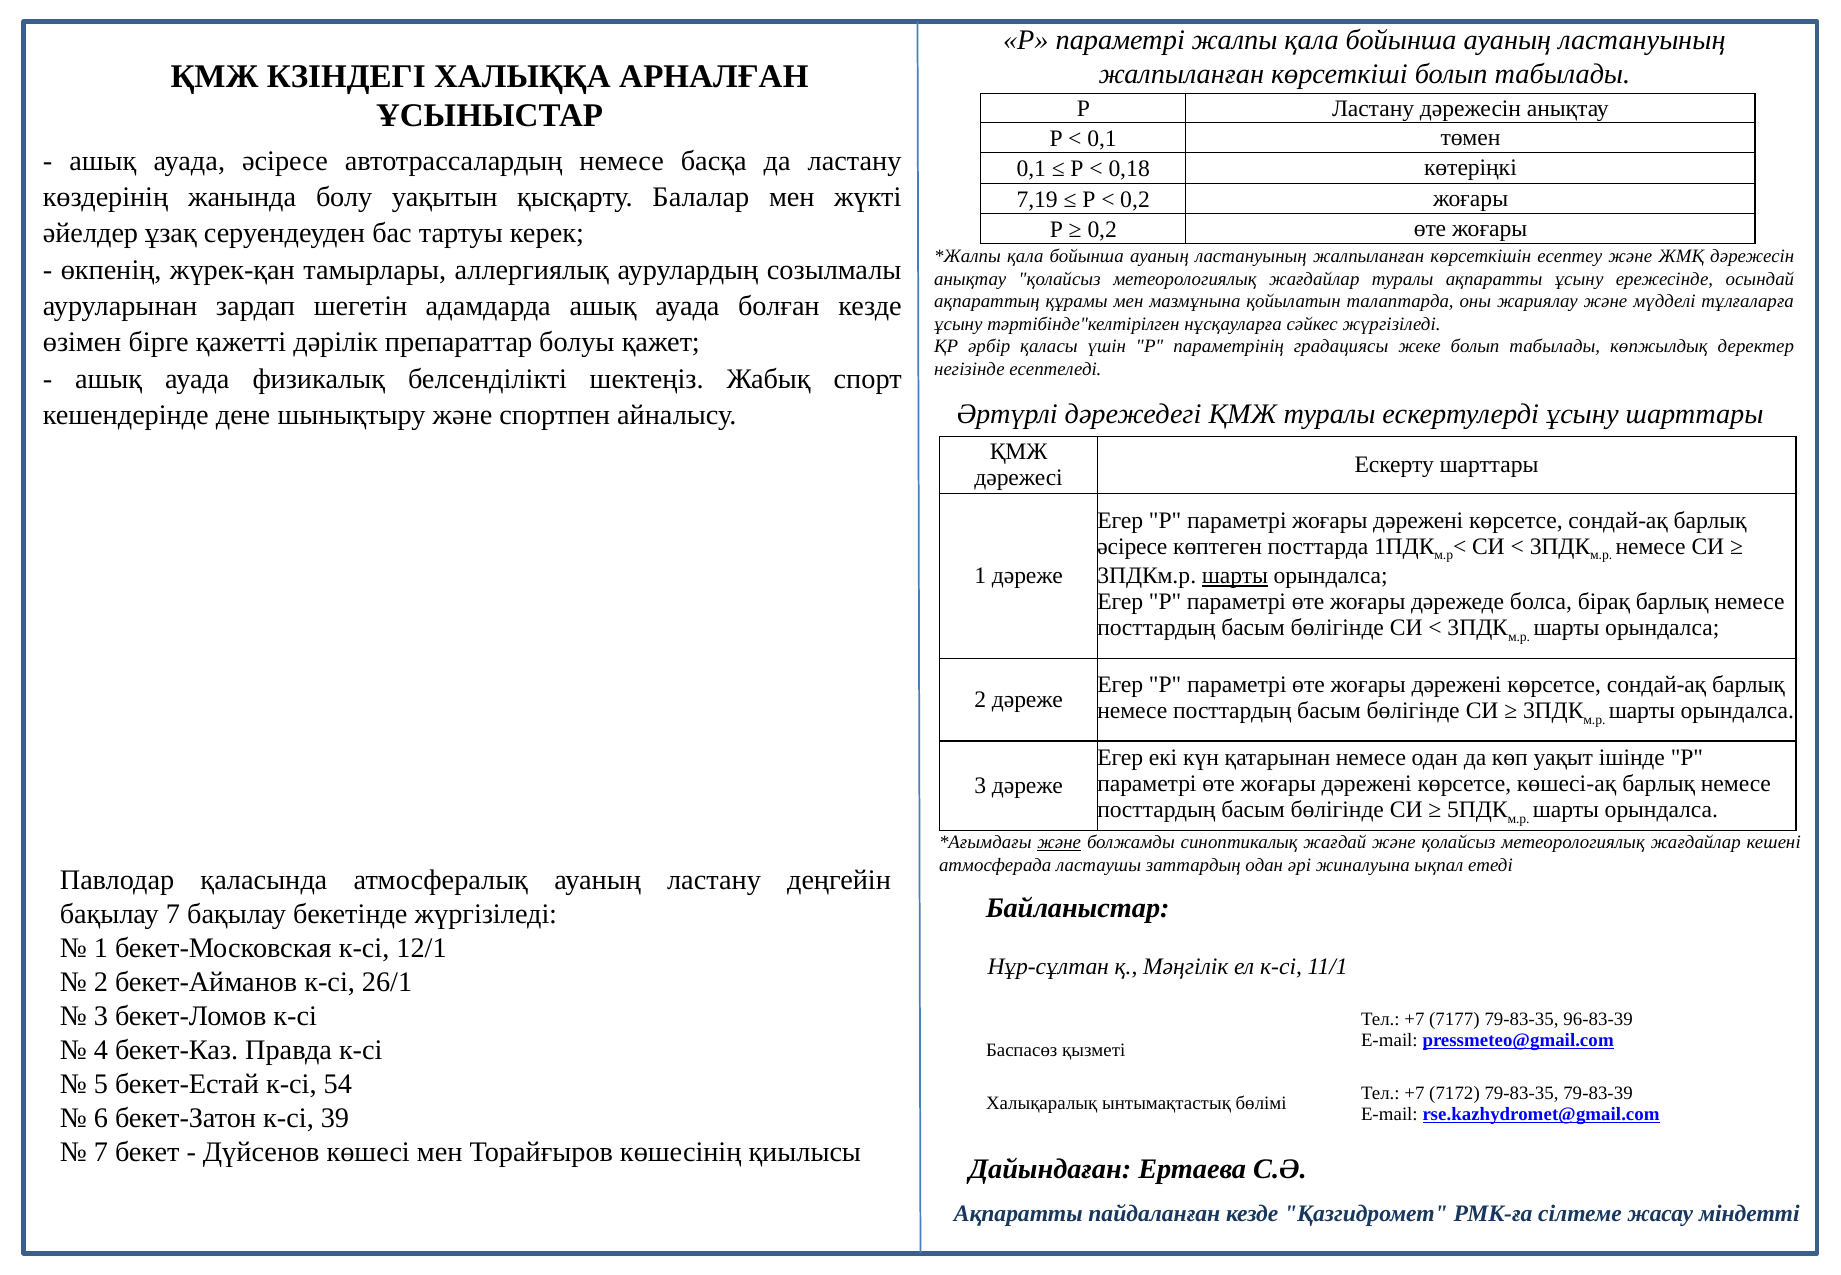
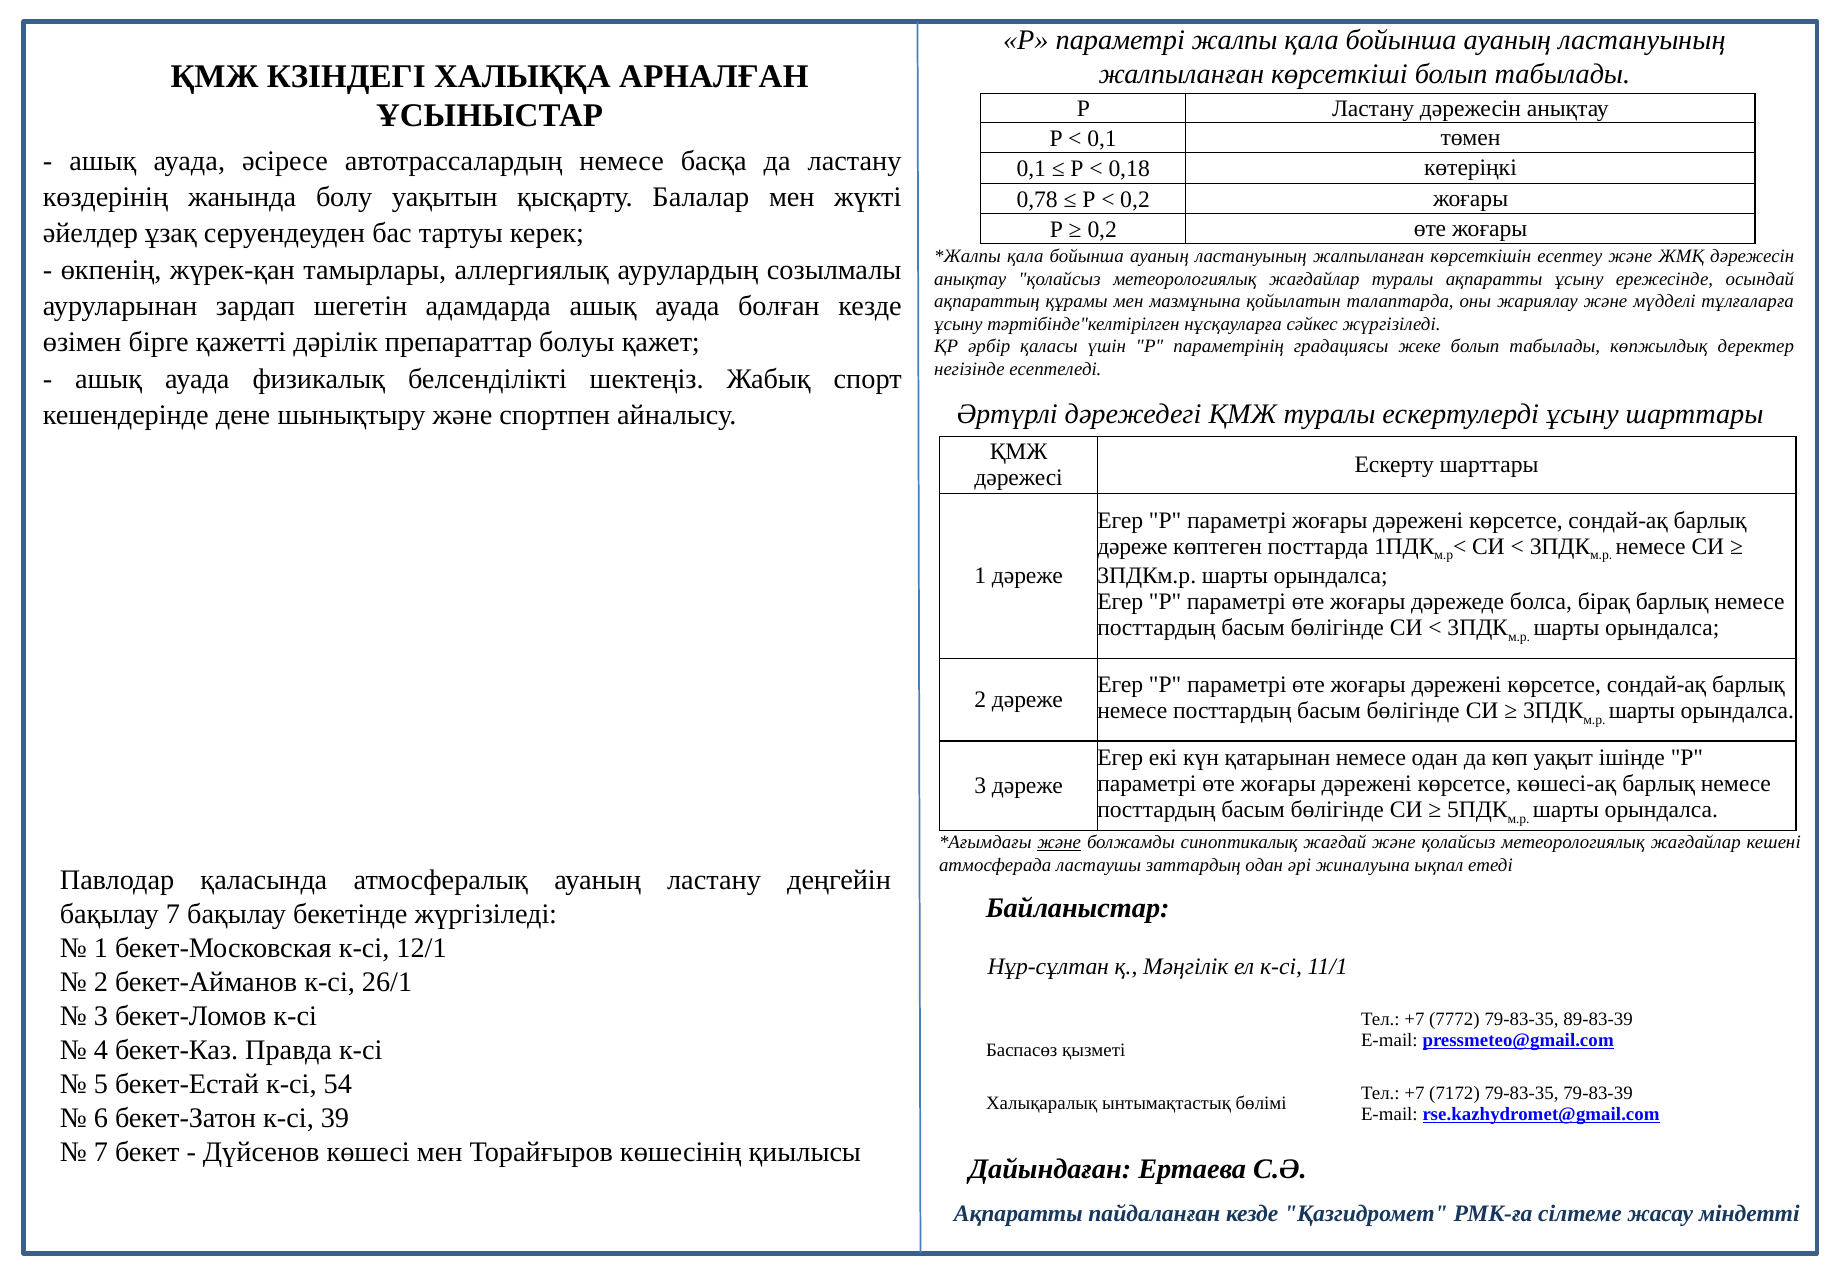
7,19: 7,19 -> 0,78 (1037, 199)
әсіресе: әсіресе -> дәреже (1132, 546)
шарты underline: present -> none (1235, 576)
7177: 7177 -> 7772 (1454, 1019)
96-83-39: 96-83-39 -> 89-83-39 (1598, 1019)
